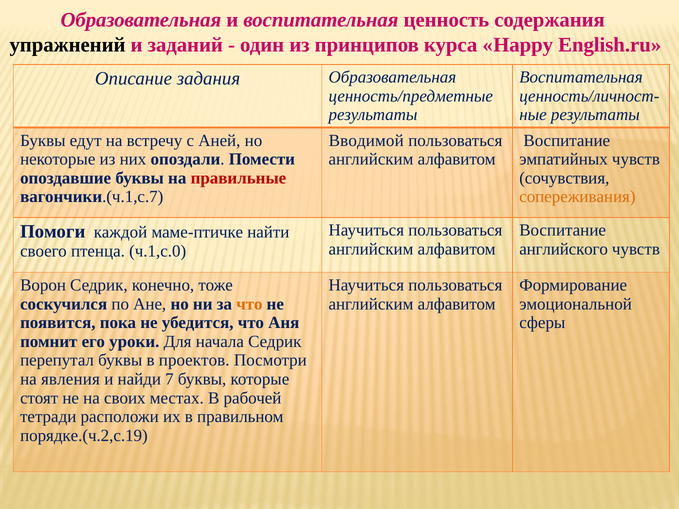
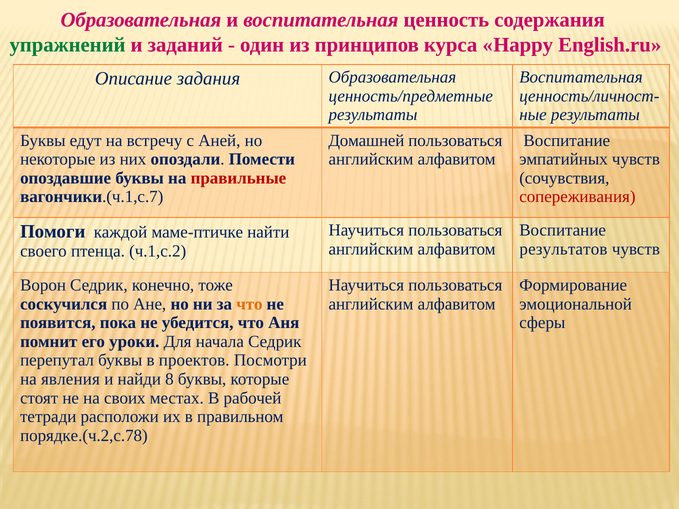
упражнений colour: black -> green (68, 45)
Вводимой: Вводимой -> Домашней (366, 141)
сопереживания colour: orange -> red (577, 197)
английского: английского -> результатов (563, 249)
ч.1,с.0: ч.1,с.0 -> ч.1,с.2 (158, 251)
7: 7 -> 8 (169, 379)
порядке.(ч.2,с.19: порядке.(ч.2,с.19 -> порядке.(ч.2,с.78 (84, 436)
